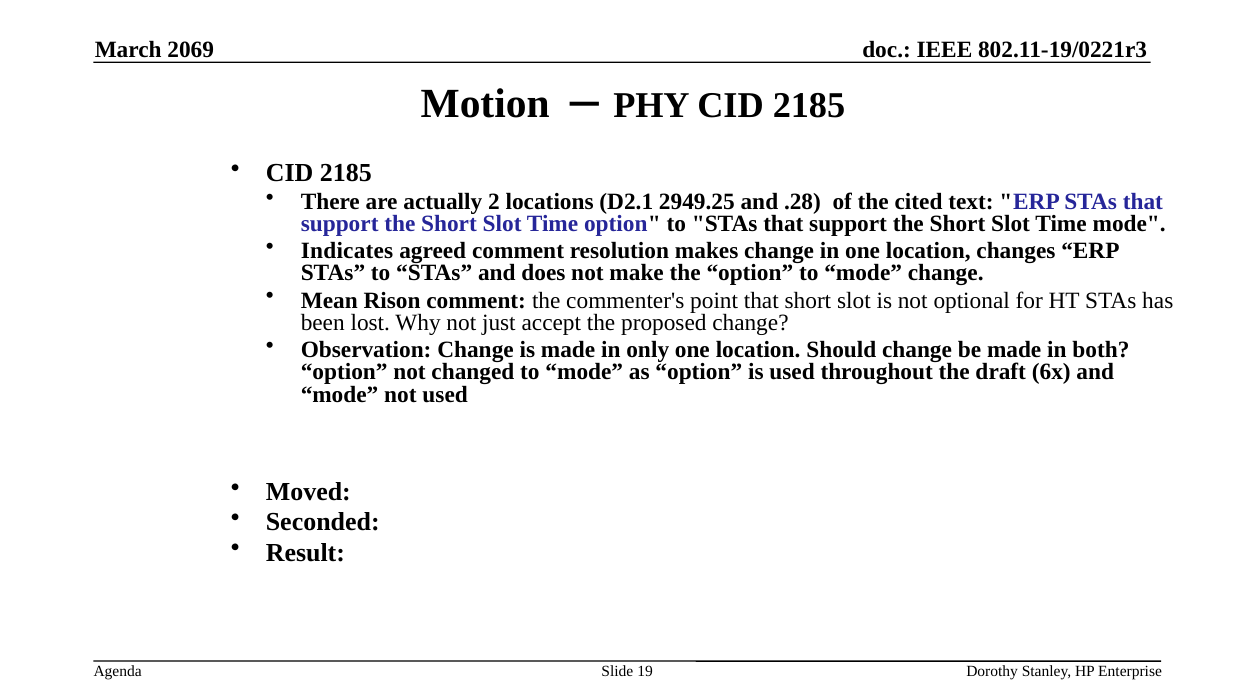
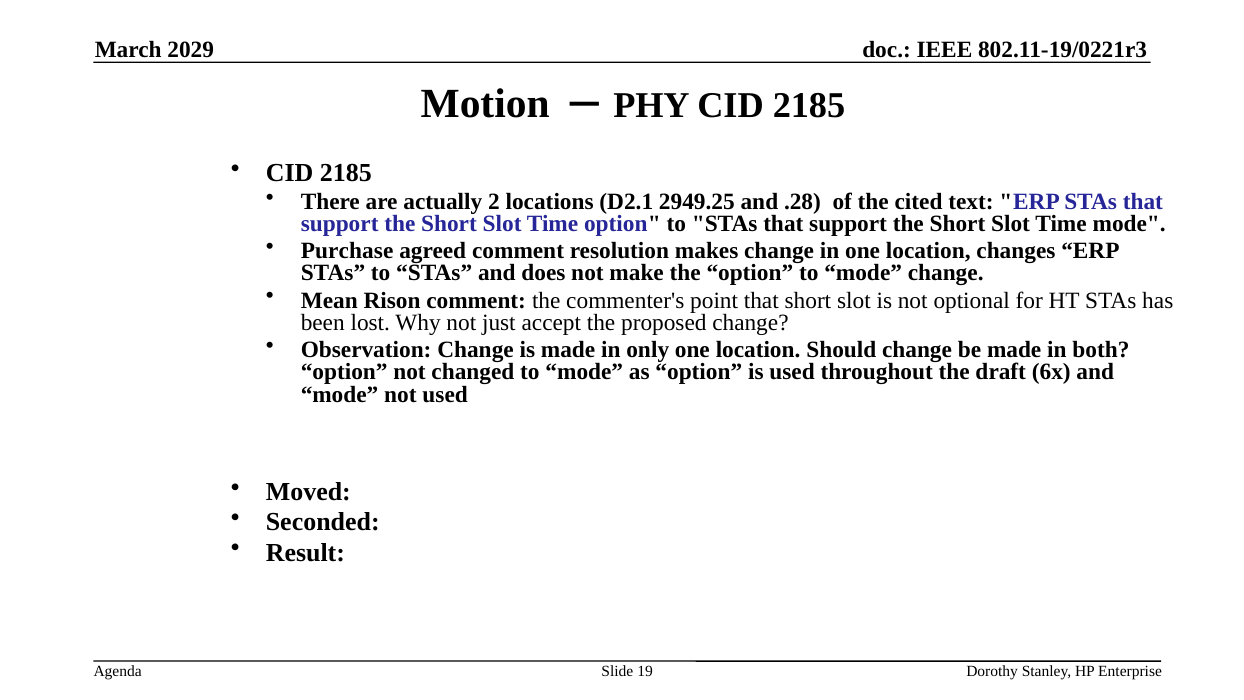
2069: 2069 -> 2029 (191, 50)
Indicates: Indicates -> Purchase (347, 251)
